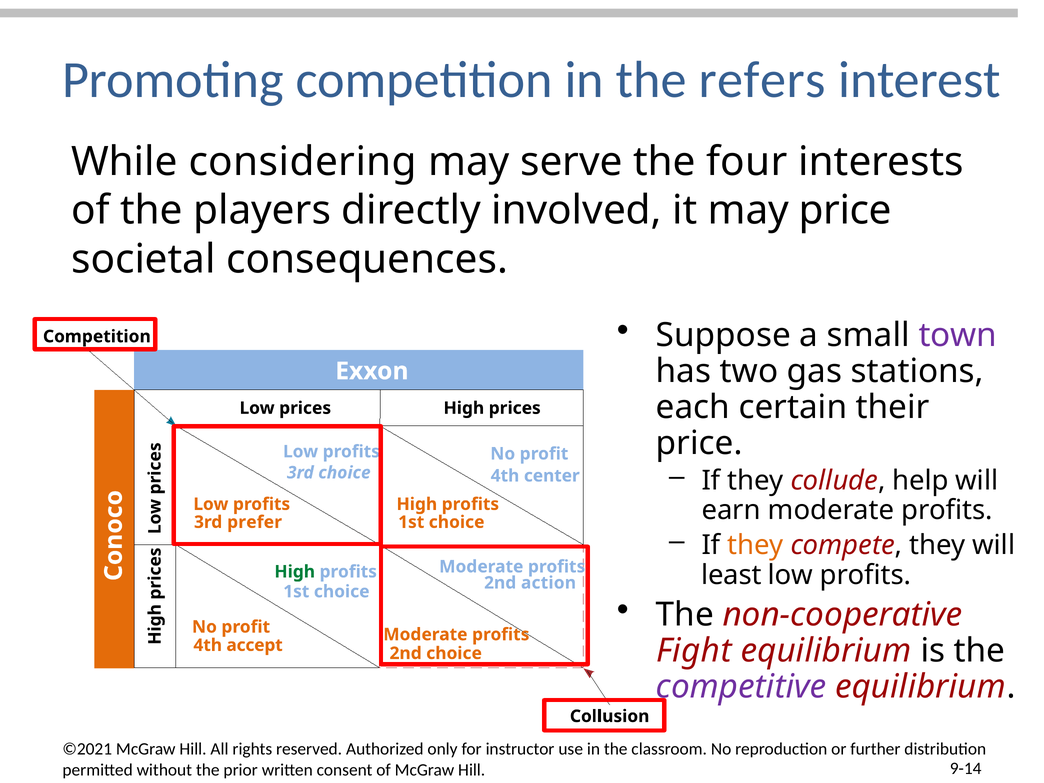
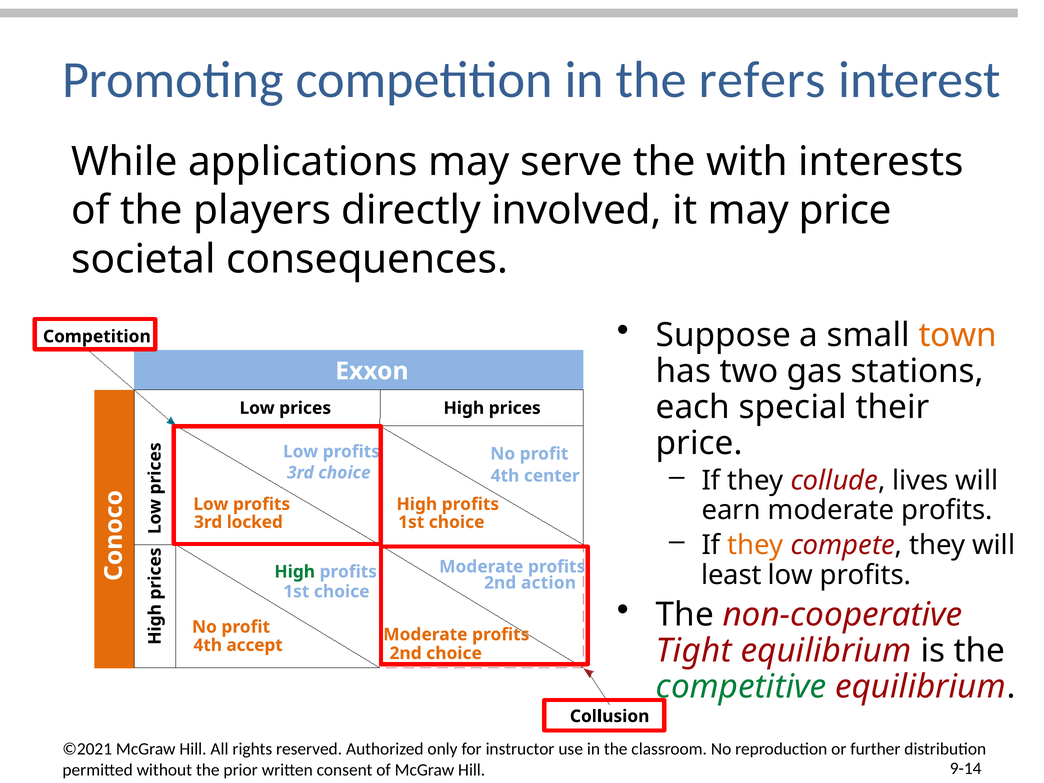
considering: considering -> applications (303, 162)
four: four -> with (747, 162)
town colour: purple -> orange (958, 335)
certain: certain -> special (793, 407)
help: help -> lives (921, 481)
prefer: prefer -> locked (255, 522)
Fight: Fight -> Tight (694, 651)
competitive colour: purple -> green (741, 687)
